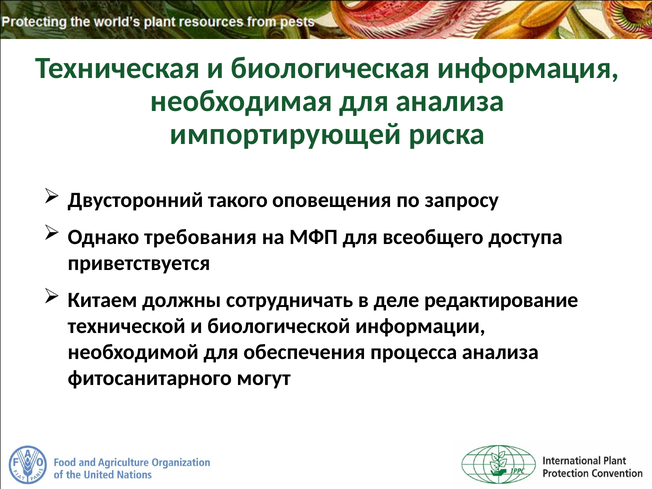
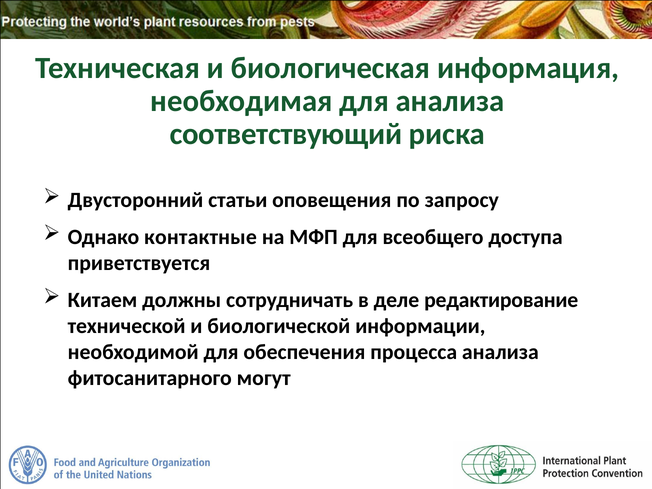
импортирующей: импортирующей -> соответствующий (286, 134)
такого: такого -> статьи (238, 200)
требования: требования -> контактные (200, 237)
